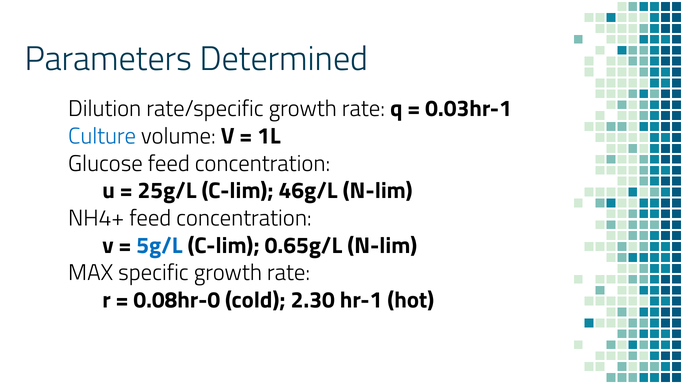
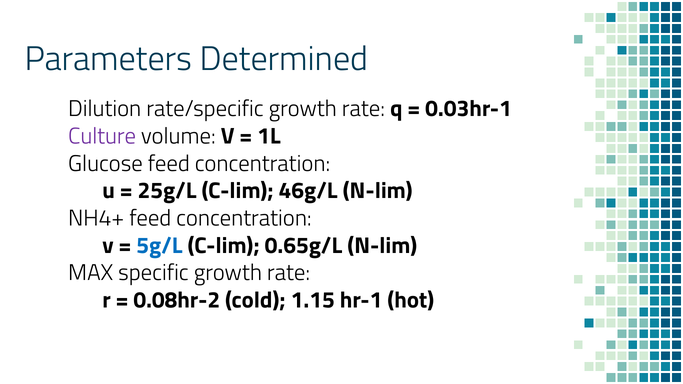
Culture colour: blue -> purple (102, 136)
0.08hr-0: 0.08hr-0 -> 0.08hr-2 (177, 300)
2.30: 2.30 -> 1.15 (313, 300)
